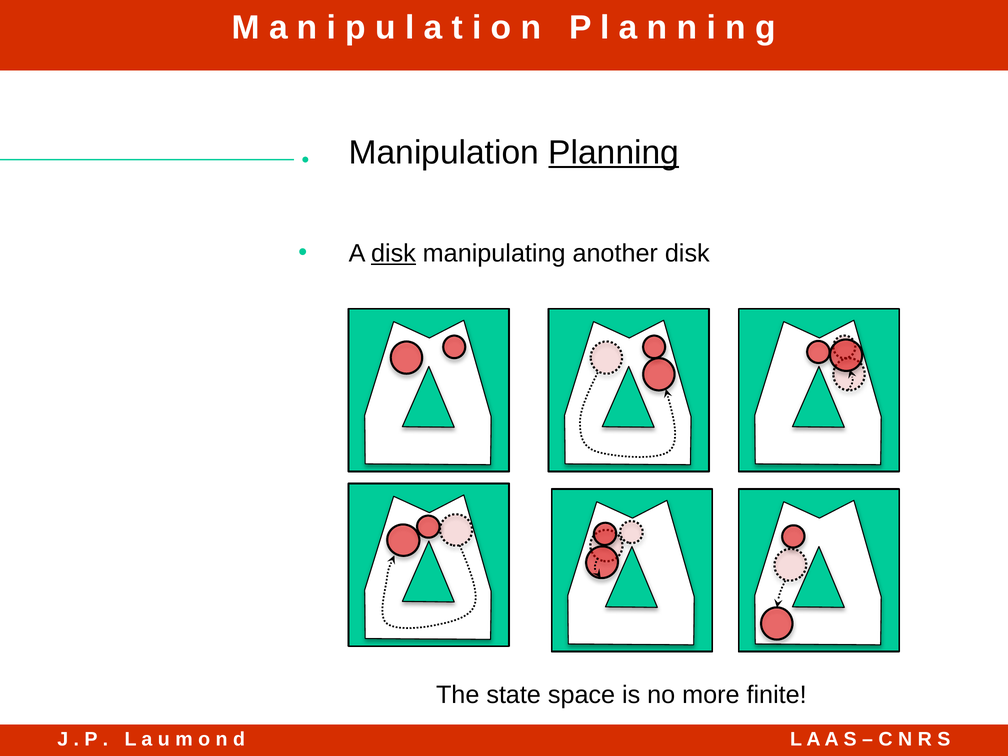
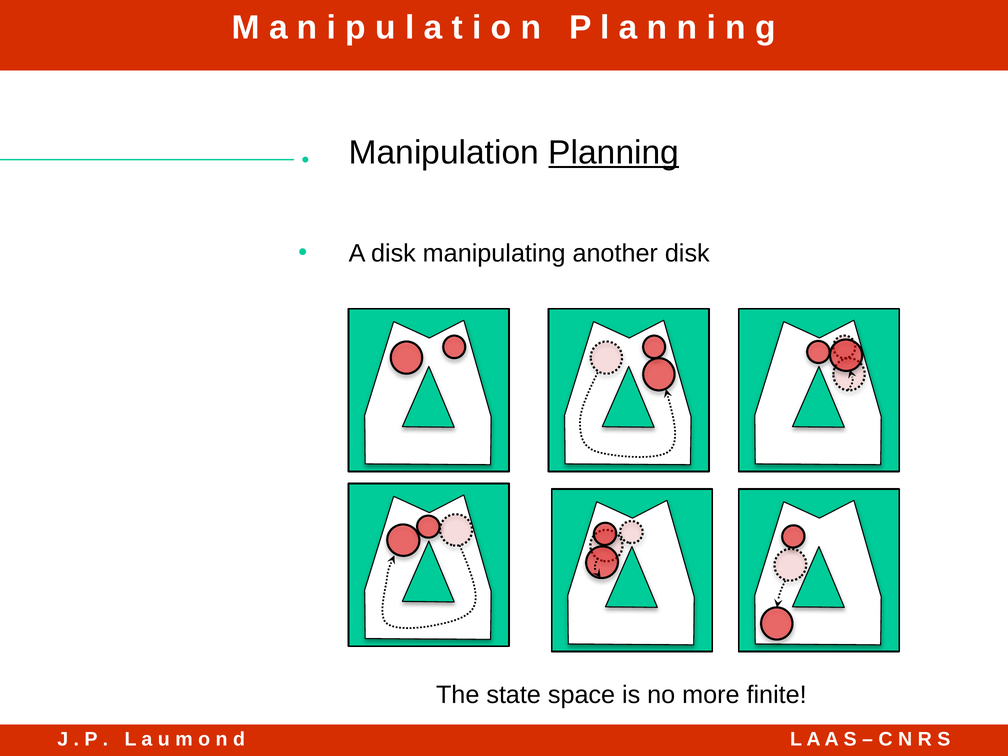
disk underline: present -> none (393, 253)
